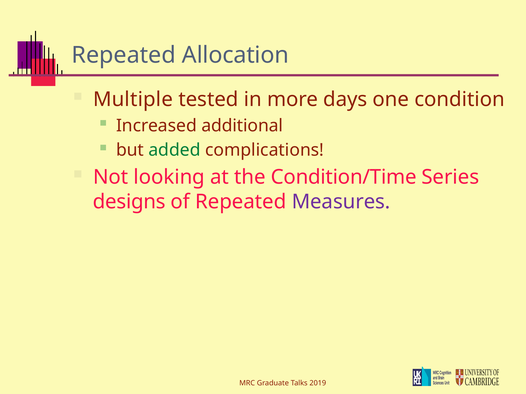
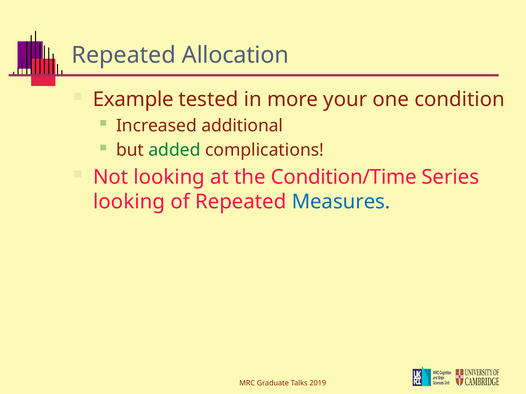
Multiple: Multiple -> Example (133, 100)
days: days -> your (345, 100)
designs: designs -> looking (129, 202)
Measures colour: purple -> blue (341, 202)
